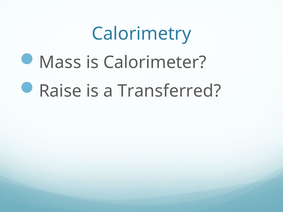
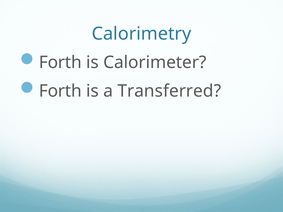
Mass: Mass -> Forth (60, 63)
Raise: Raise -> Forth (60, 91)
